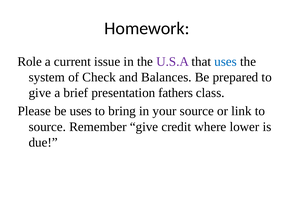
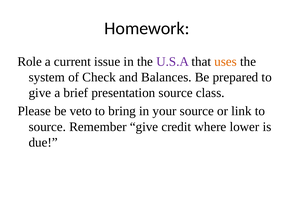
uses colour: blue -> orange (226, 62)
presentation fathers: fathers -> source (176, 93)
be uses: uses -> veto (81, 111)
